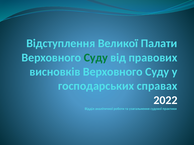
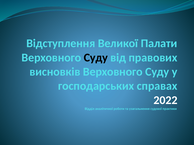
Суду colour: green -> black (96, 58)
